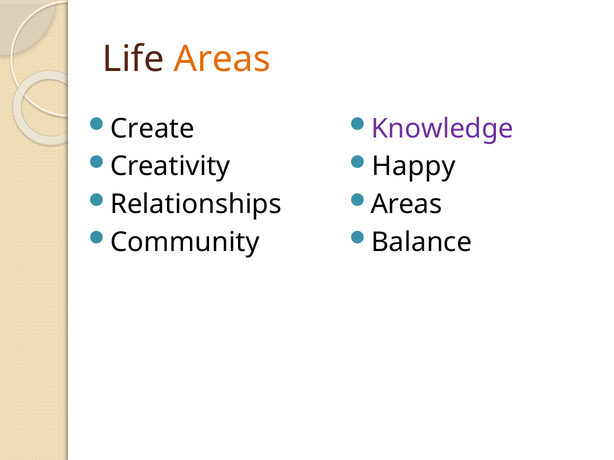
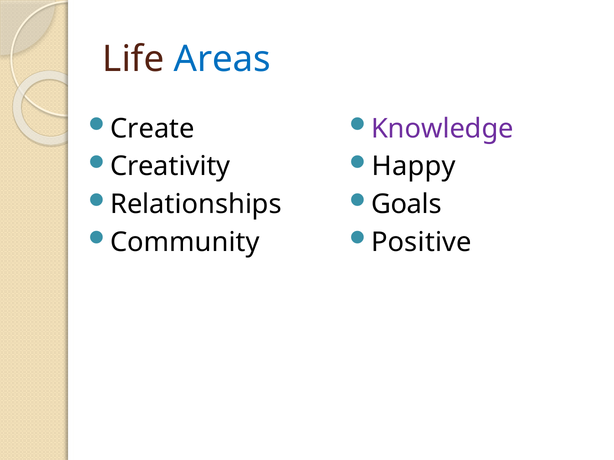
Areas colour: orange -> blue (222, 59)
Areas: Areas -> Goals (406, 205)
Balance: Balance -> Positive (421, 242)
